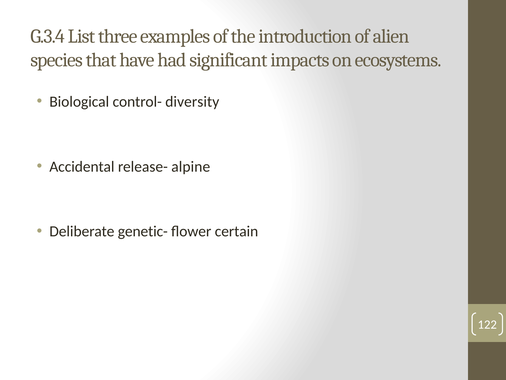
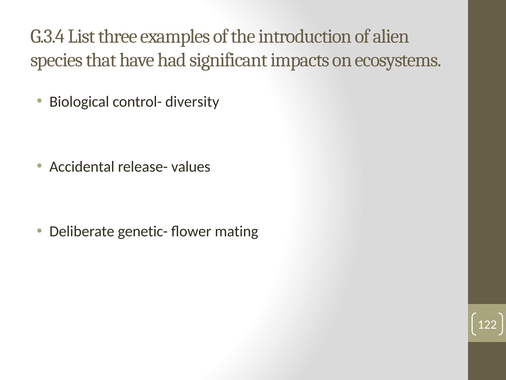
alpine: alpine -> values (191, 166)
certain: certain -> mating (237, 231)
